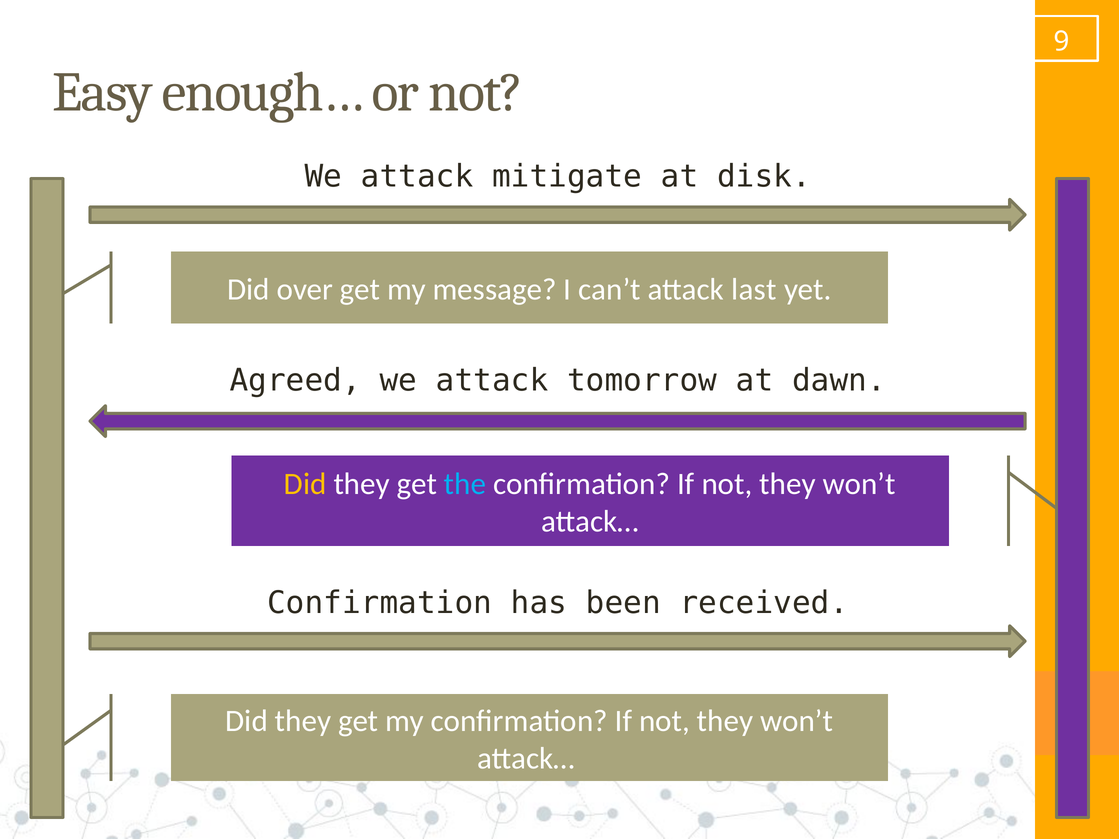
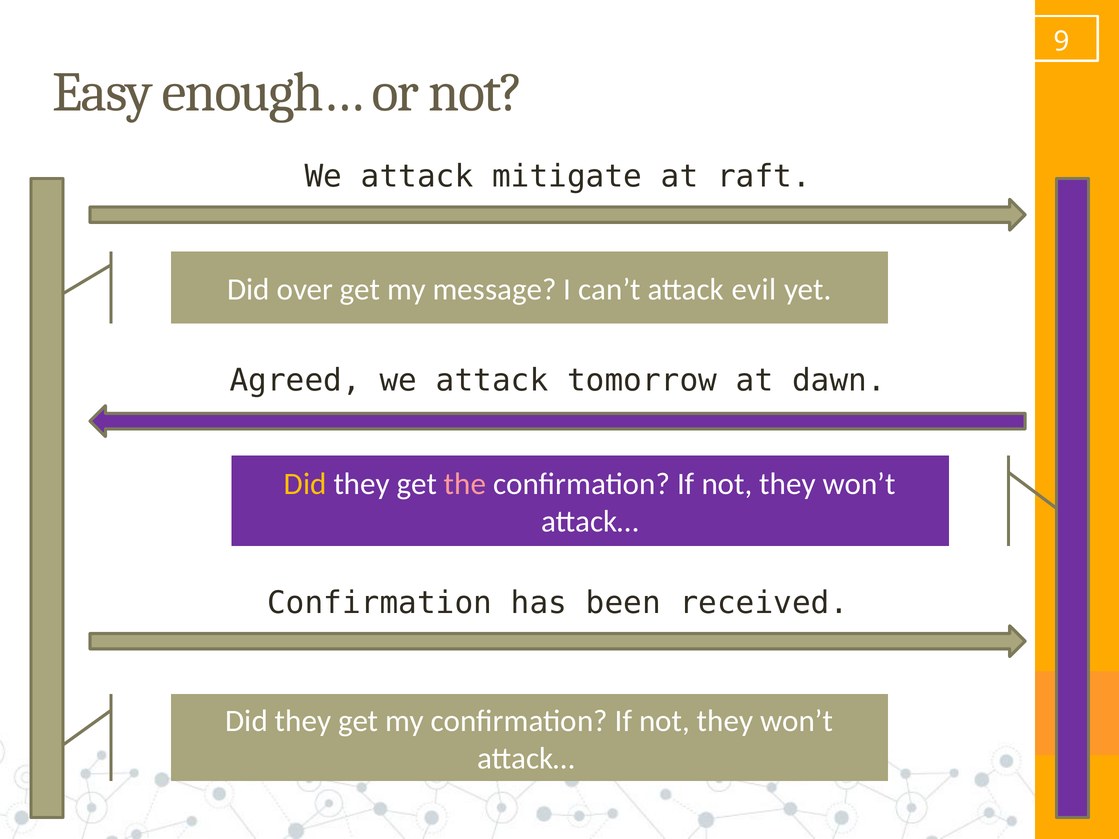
disk: disk -> raft (764, 177)
last: last -> evil (754, 290)
the colour: light blue -> pink (465, 484)
